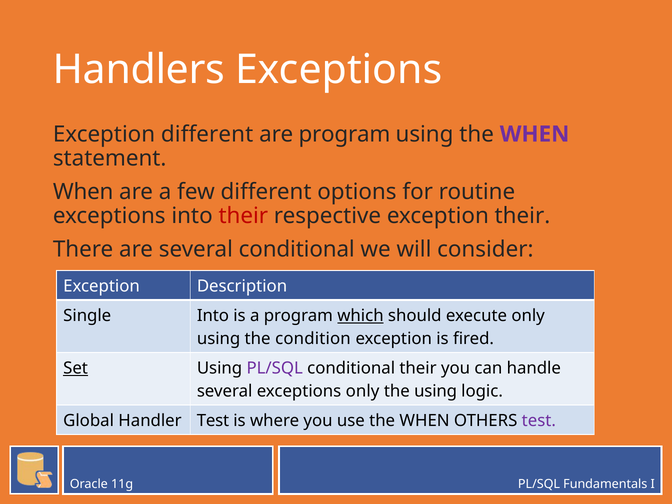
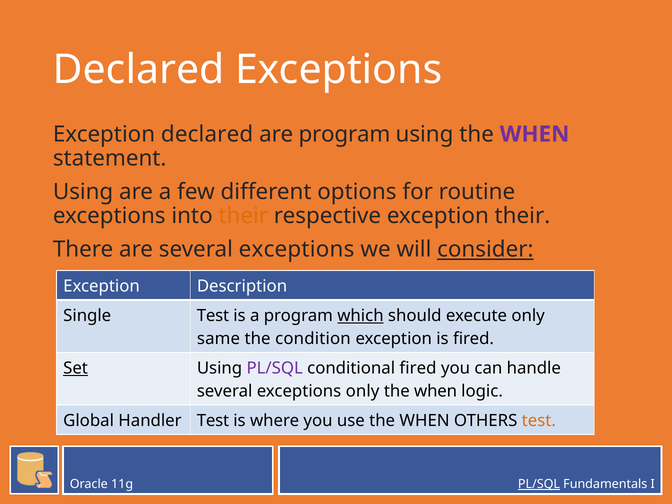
Handlers: Handlers -> Declared (139, 70)
Exception different: different -> declared (207, 134)
When: When -> Using (83, 192)
their colour: red -> orange (243, 216)
are several conditional: conditional -> exceptions (297, 250)
consider underline: none -> present (485, 250)
Single Into: Into -> Test (213, 316)
using: using -> same (219, 339)
conditional their: their -> fired (418, 368)
using: using -> when (436, 391)
test colour: purple -> orange (539, 421)
PL/SQL underline: none -> present (539, 484)
